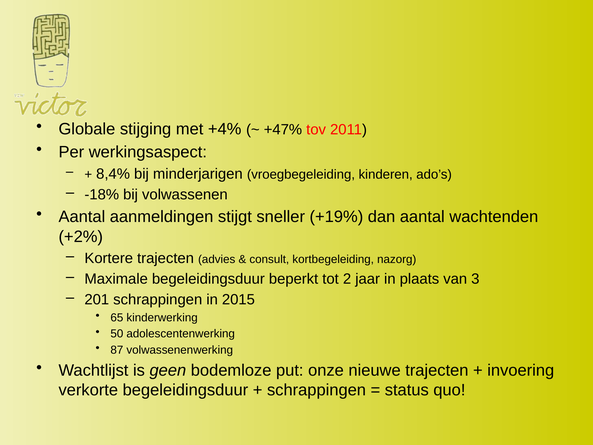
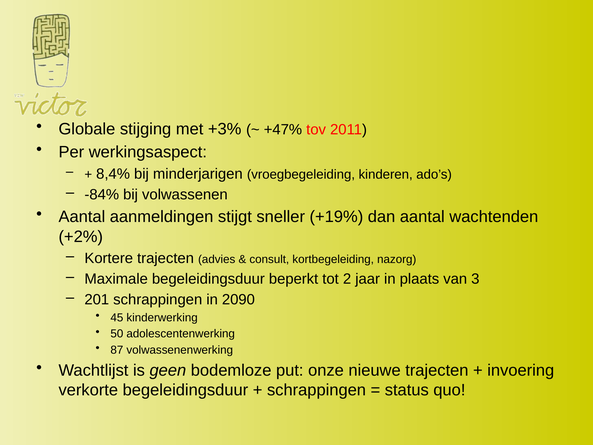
+4%: +4% -> +3% (225, 129)
-18%: -18% -> -84% (102, 194)
2015: 2015 -> 2090 (238, 300)
65: 65 -> 45 (117, 317)
